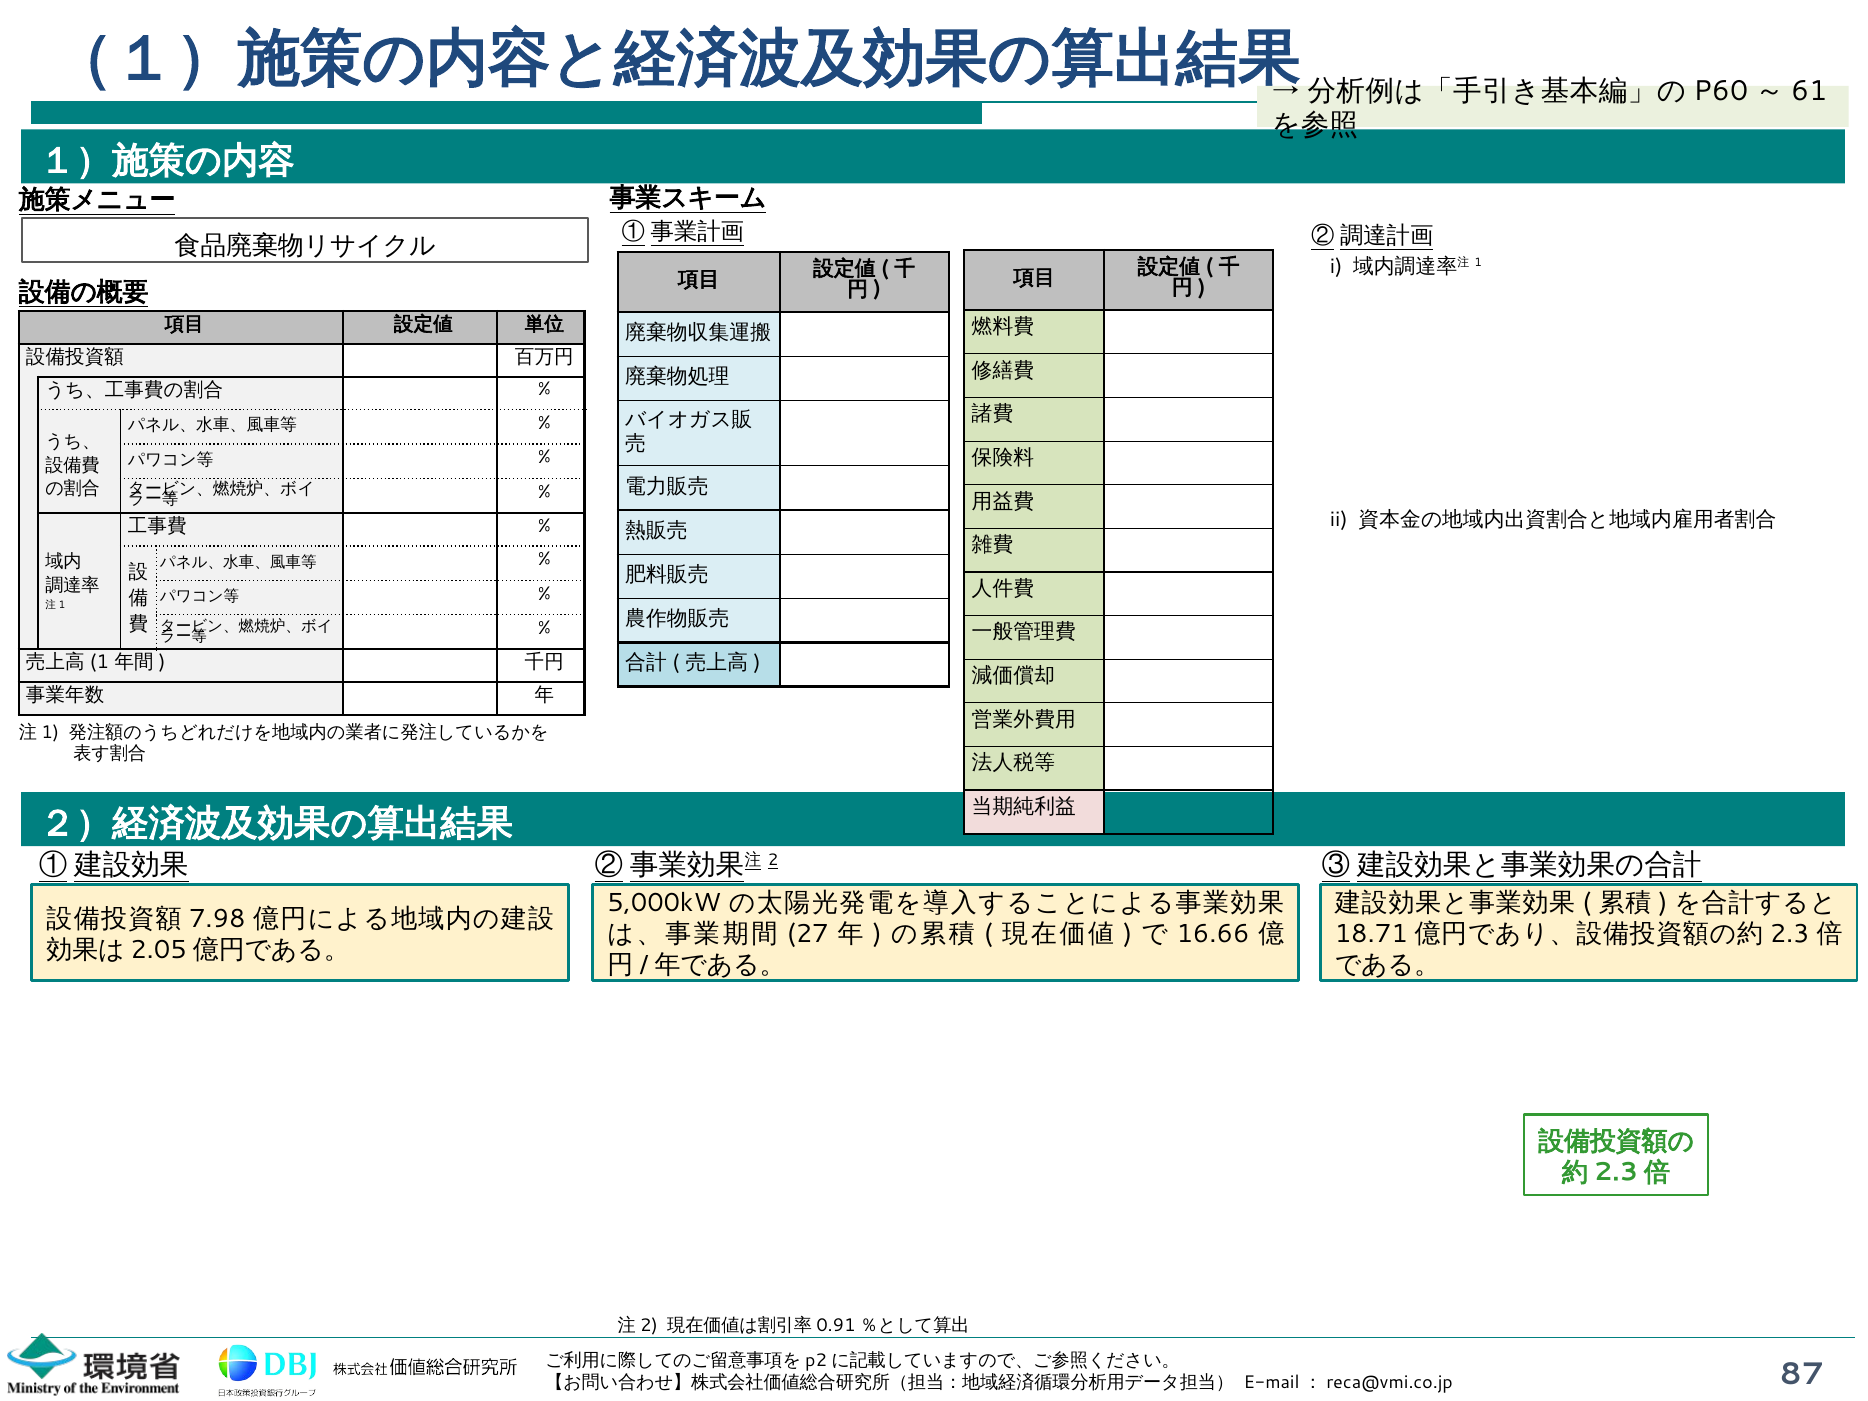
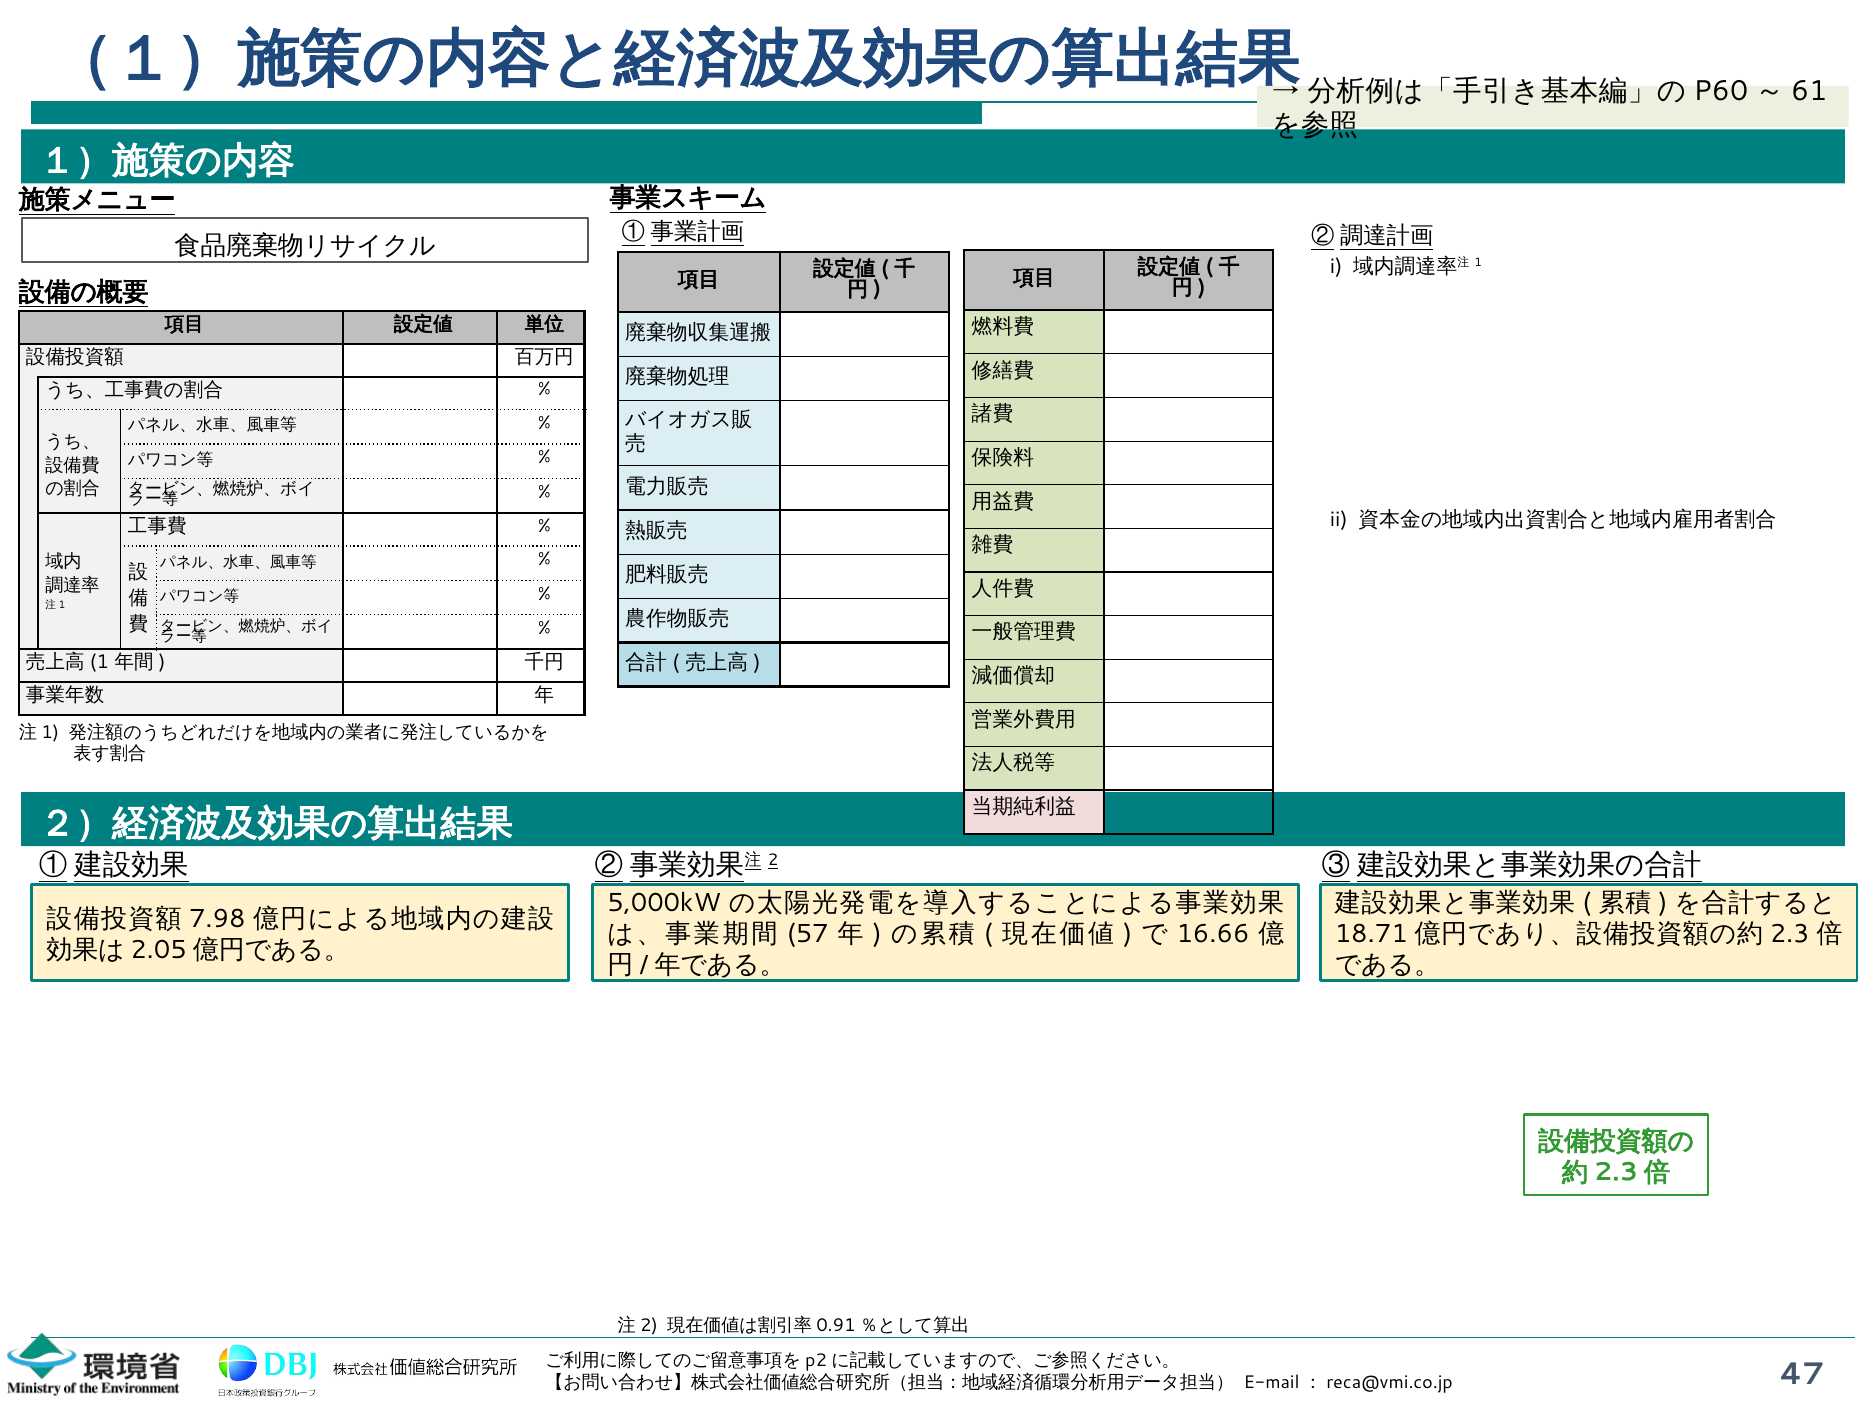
27: 27 -> 57 (808, 934)
87: 87 -> 47 (1802, 1375)
